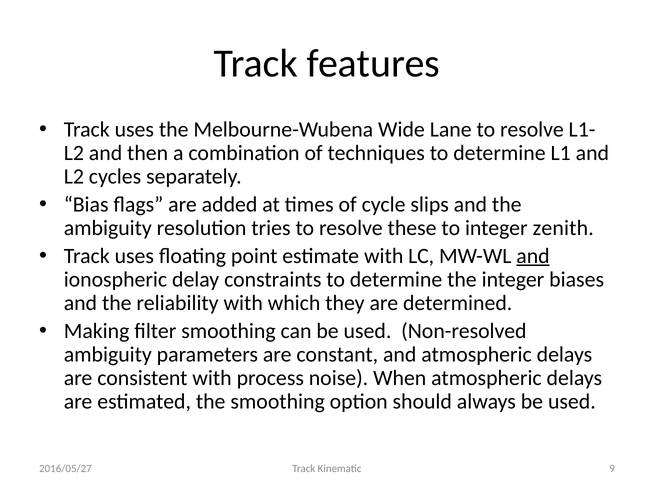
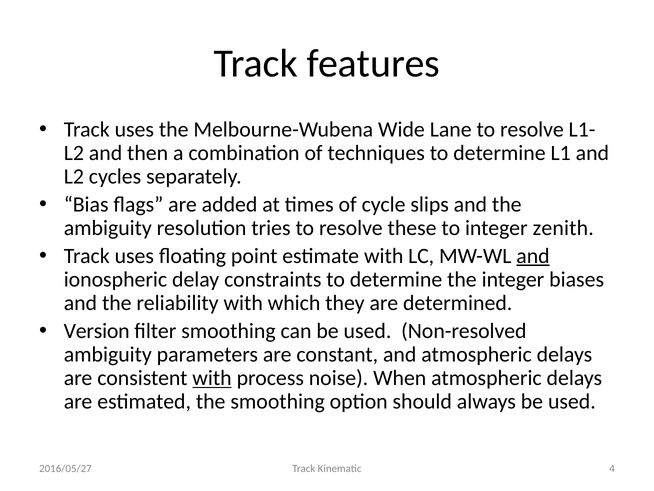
Making: Making -> Version (97, 331)
with underline: none -> present (212, 378)
9: 9 -> 4 (612, 468)
